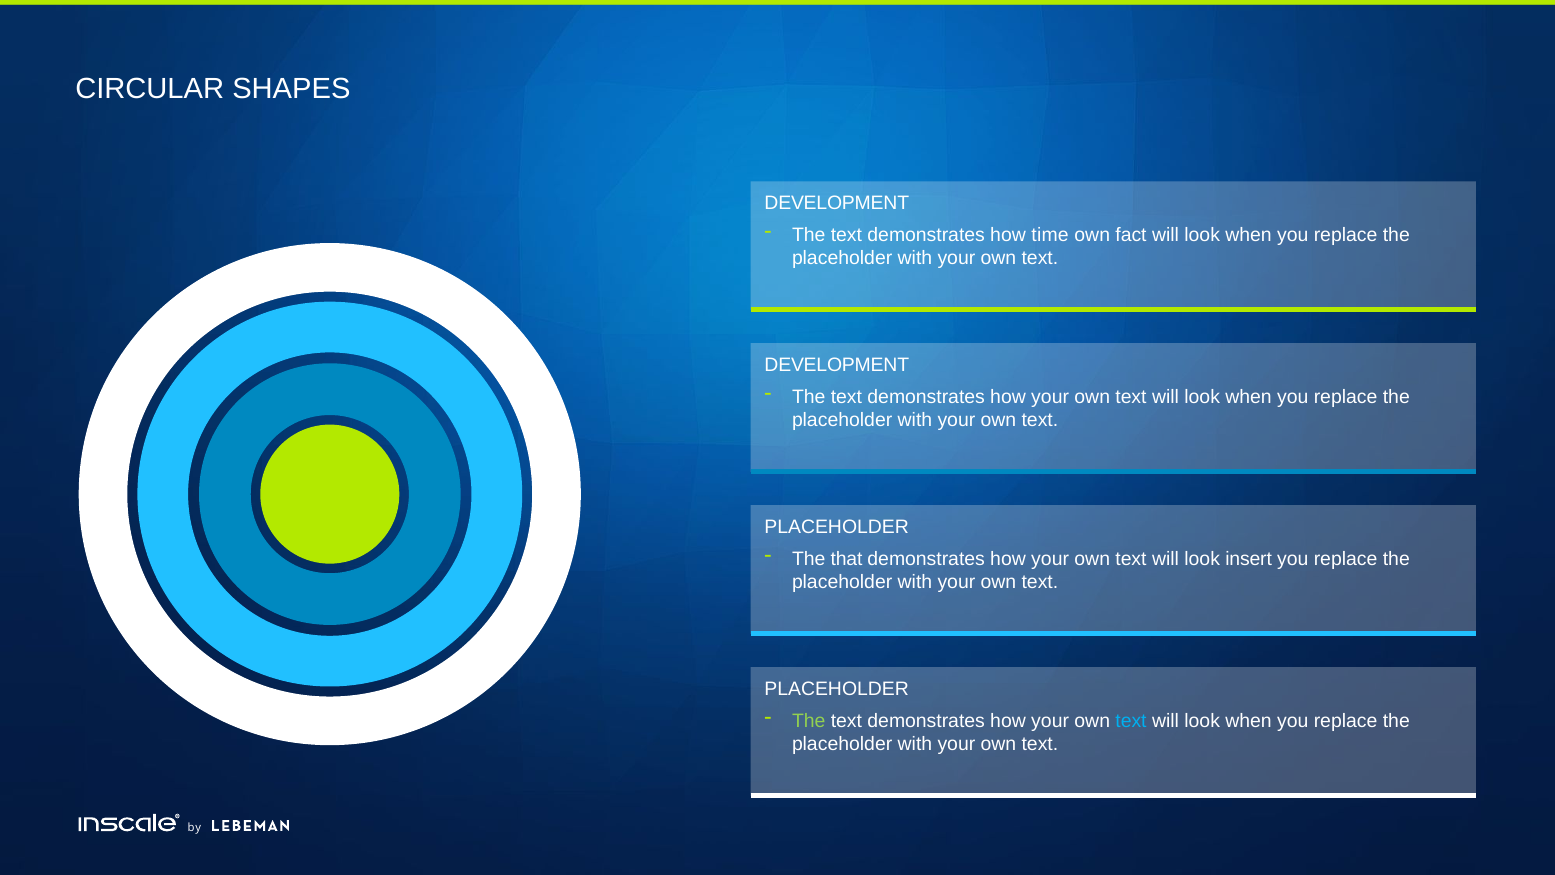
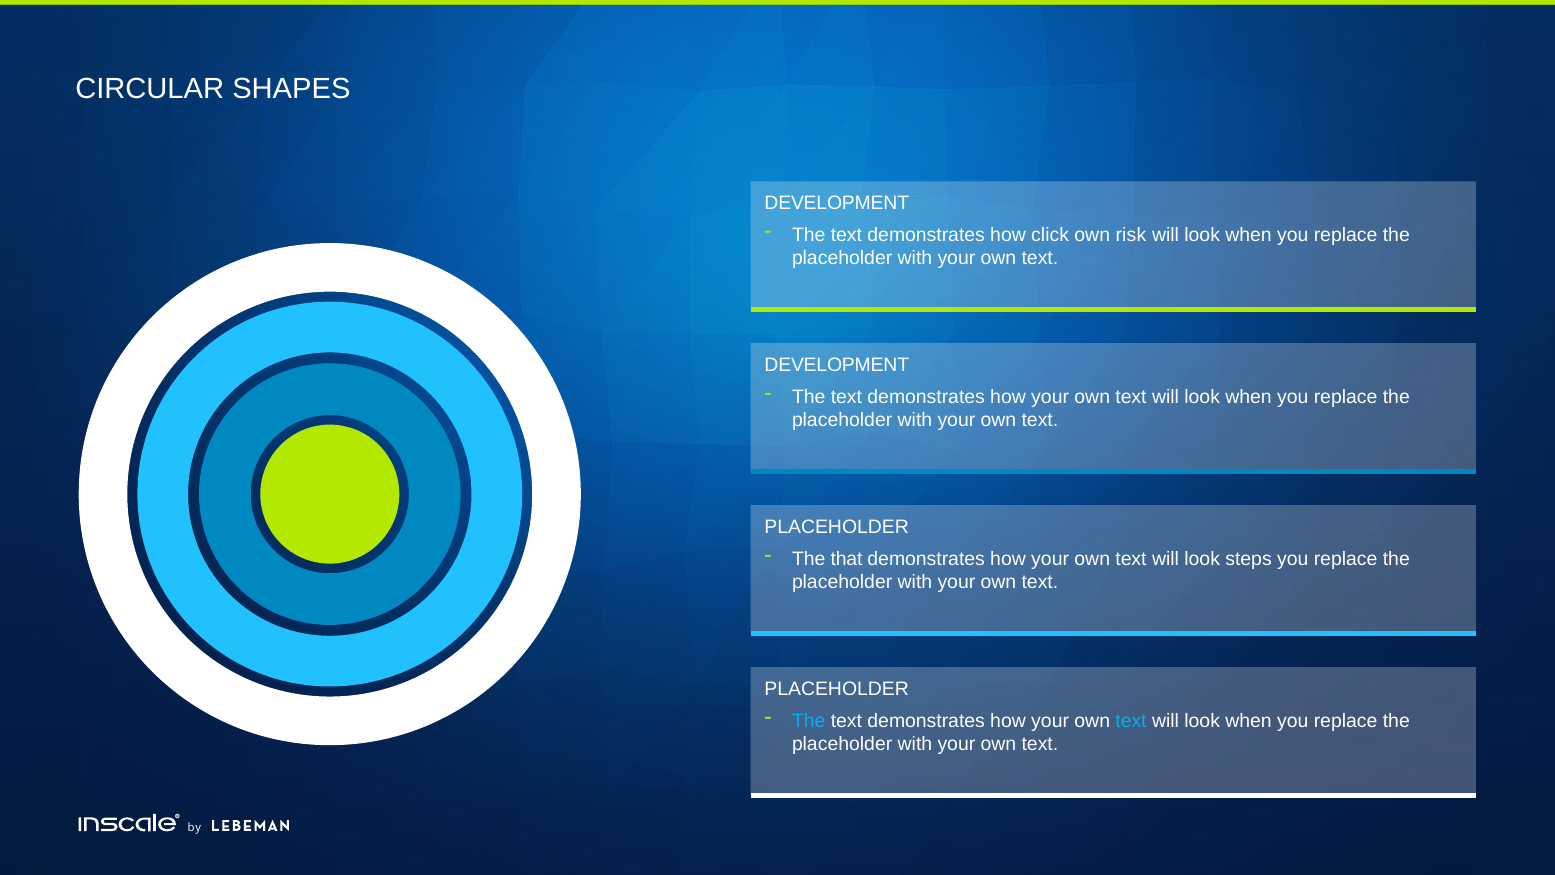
time: time -> click (1050, 235)
fact: fact -> risk (1131, 235)
insert: insert -> steps (1249, 559)
The colour: light green -> light blue (809, 721)
